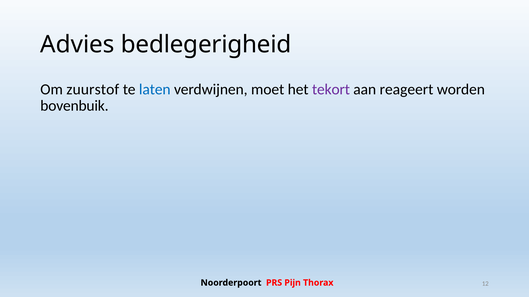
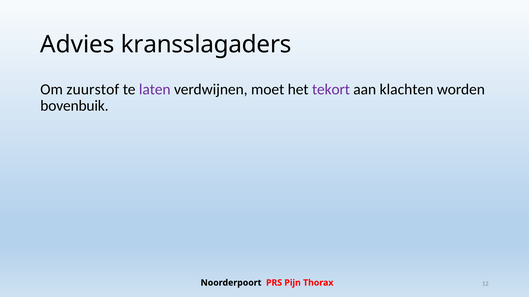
bedlegerigheid: bedlegerigheid -> kransslagaders (206, 44)
laten colour: blue -> purple (155, 89)
reageert: reageert -> klachten (406, 89)
